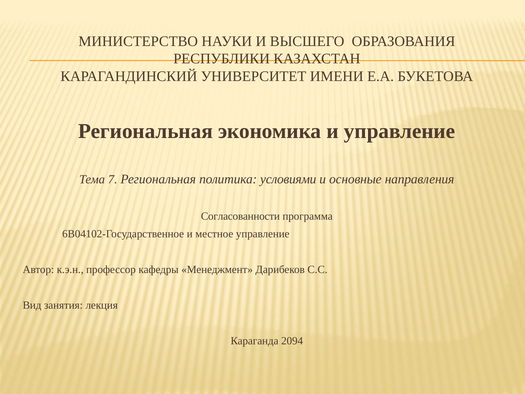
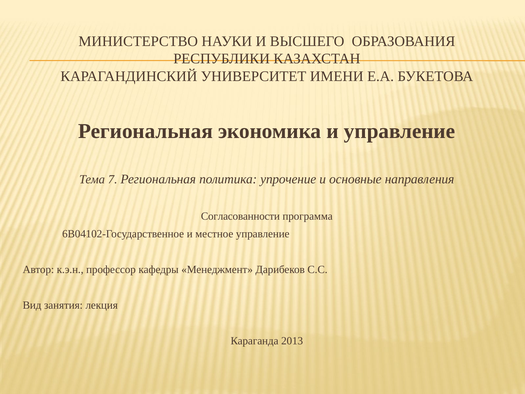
условиями: условиями -> упрочение (288, 179)
2094: 2094 -> 2013 (292, 341)
